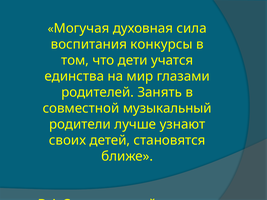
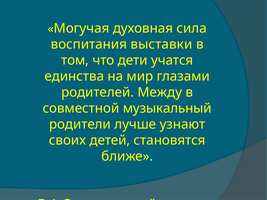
конкурсы: конкурсы -> выставки (161, 44)
Занять: Занять -> Между (160, 92)
